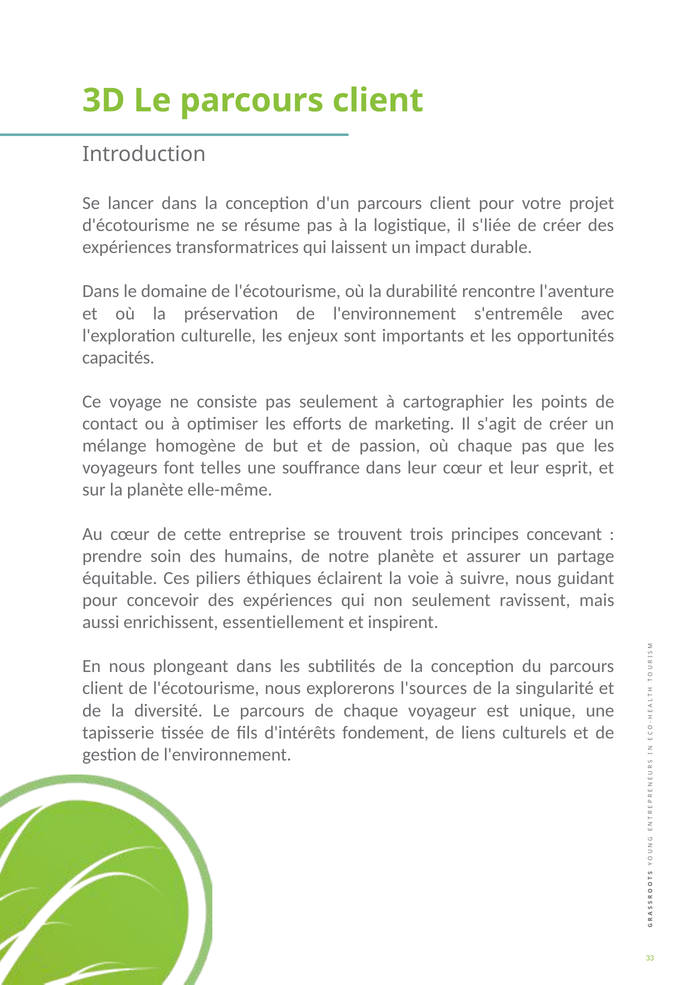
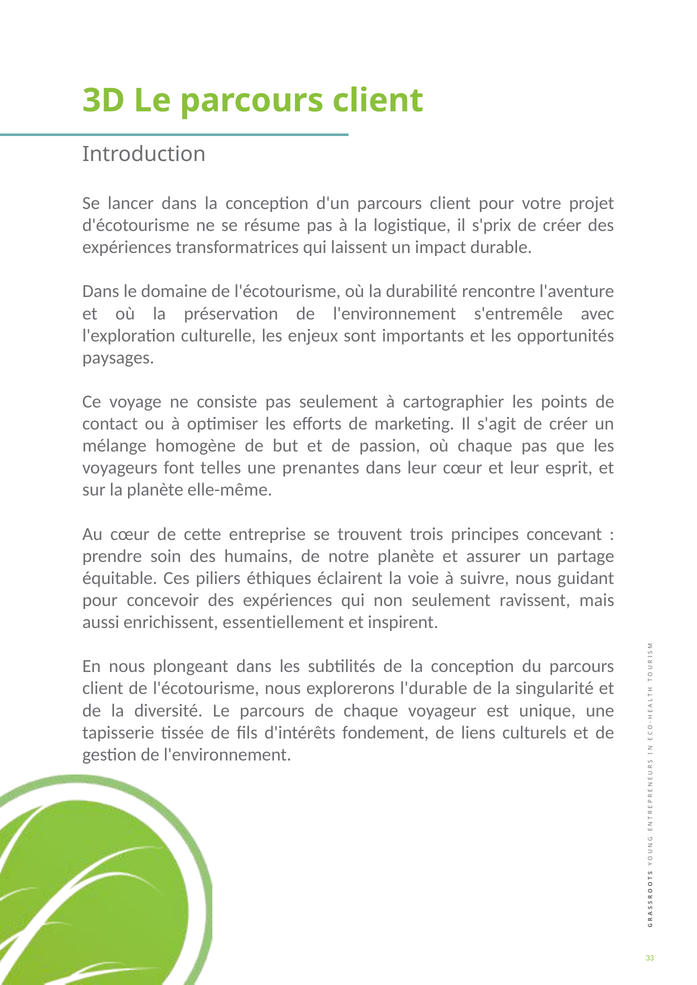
s'liée: s'liée -> s'prix (492, 225)
capacités: capacités -> paysages (118, 358)
souffrance: souffrance -> prenantes (321, 468)
l'sources: l'sources -> l'durable (434, 689)
